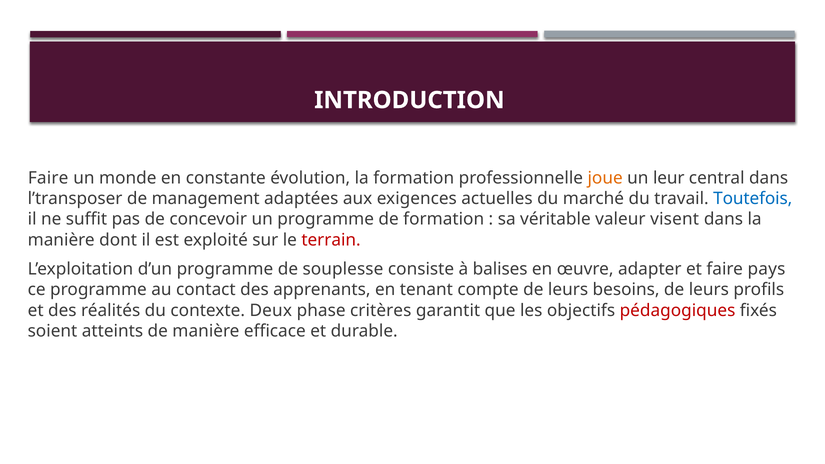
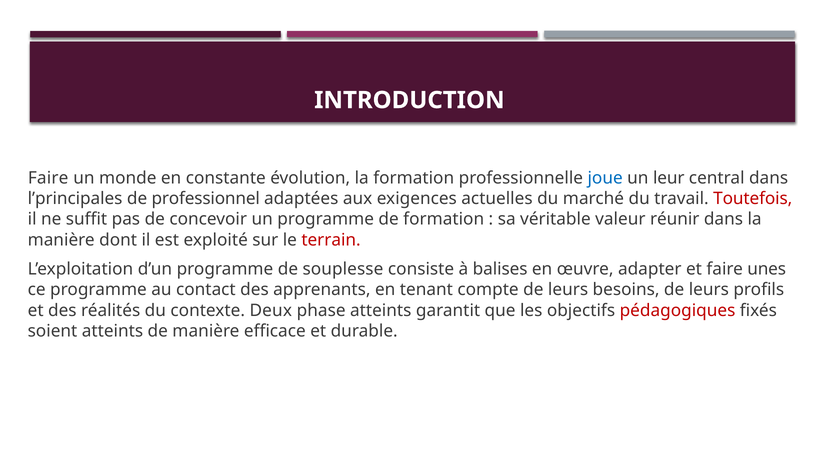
joue colour: orange -> blue (605, 178)
l’transposer: l’transposer -> l’principales (75, 199)
management: management -> professionnel (206, 199)
Toutefois colour: blue -> red (753, 199)
visent: visent -> réunir (675, 219)
pays: pays -> unes (767, 269)
phase critères: critères -> atteints (381, 310)
